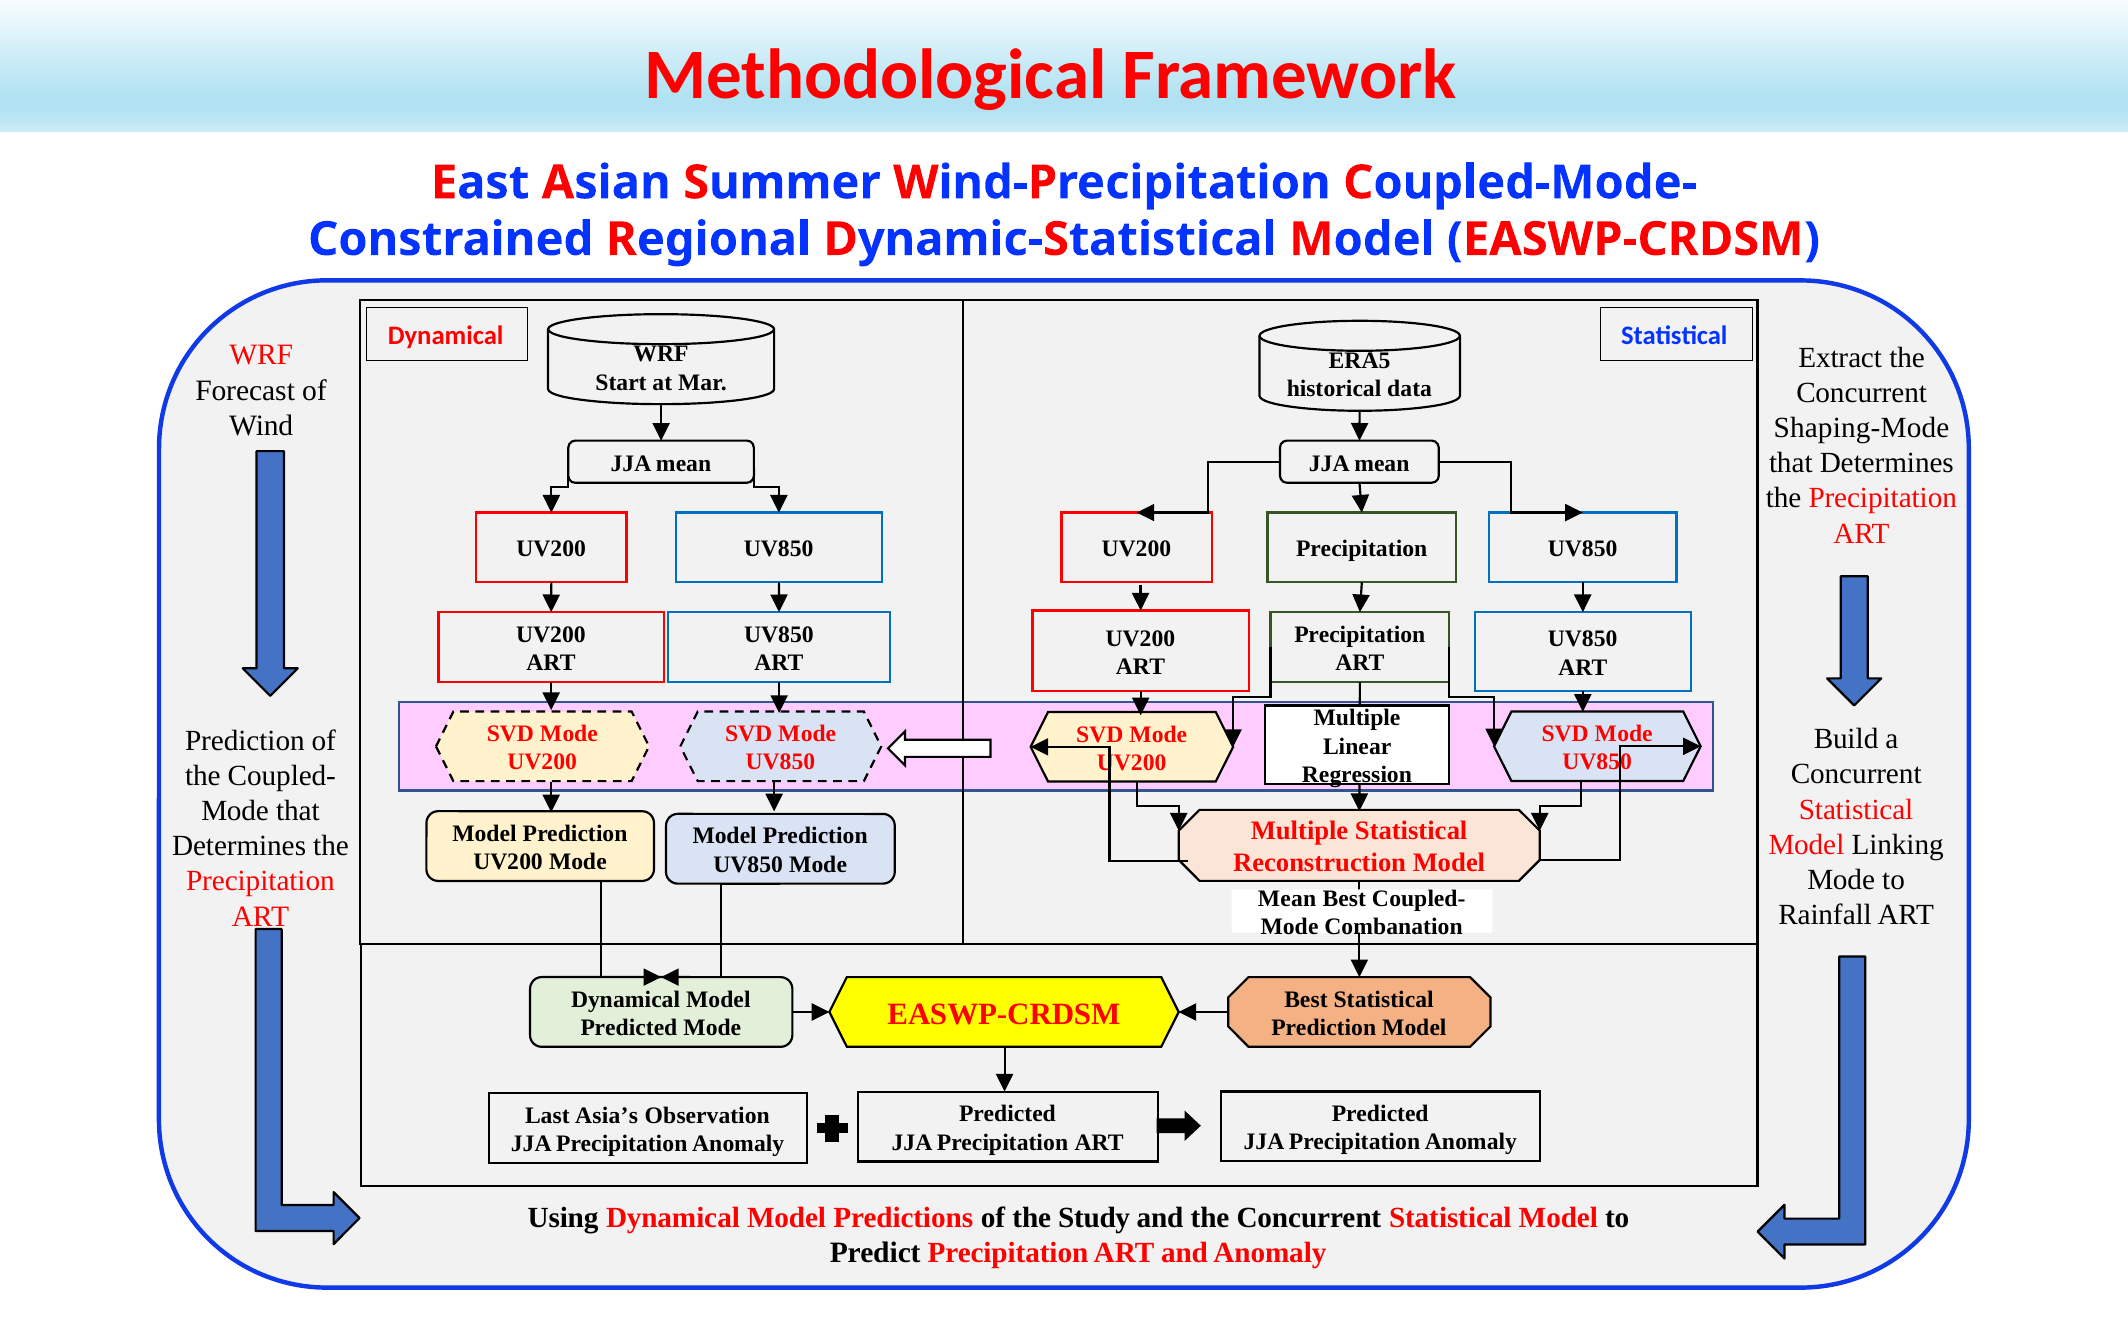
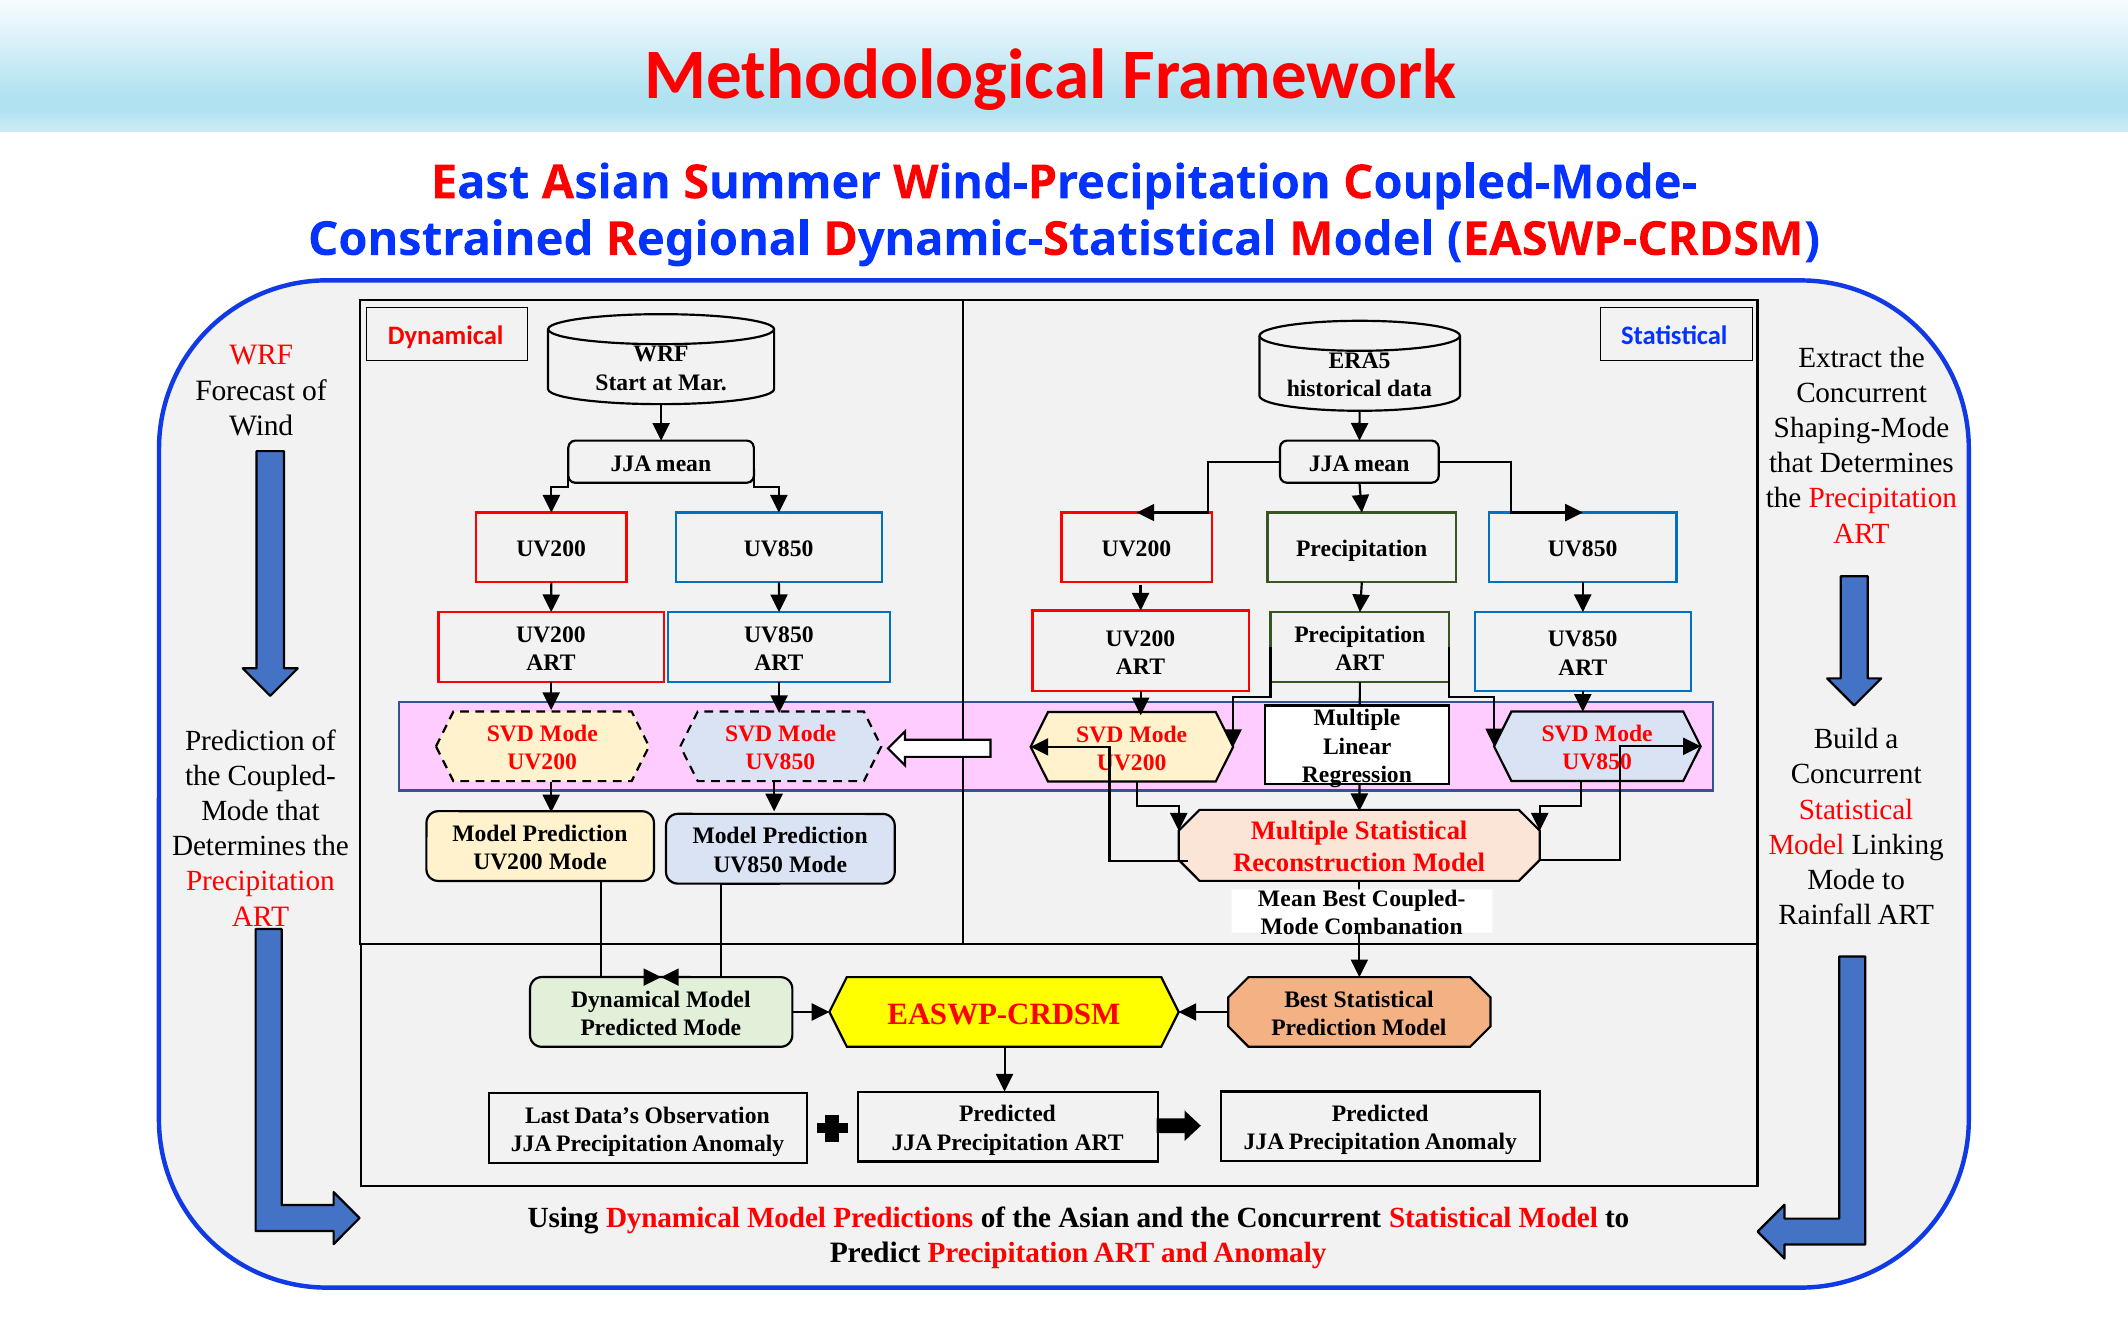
Asia’s: Asia’s -> Data’s (607, 1115)
the Study: Study -> Asian (1094, 1217)
